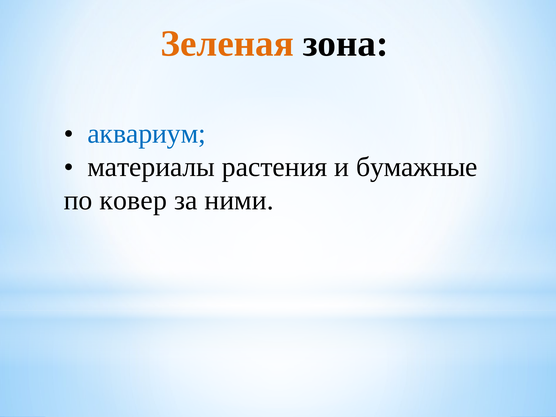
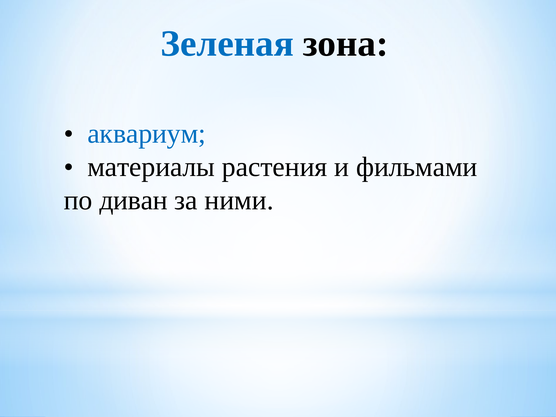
Зеленая colour: orange -> blue (227, 43)
бумажные: бумажные -> фильмами (417, 167)
ковер: ковер -> диван (134, 200)
